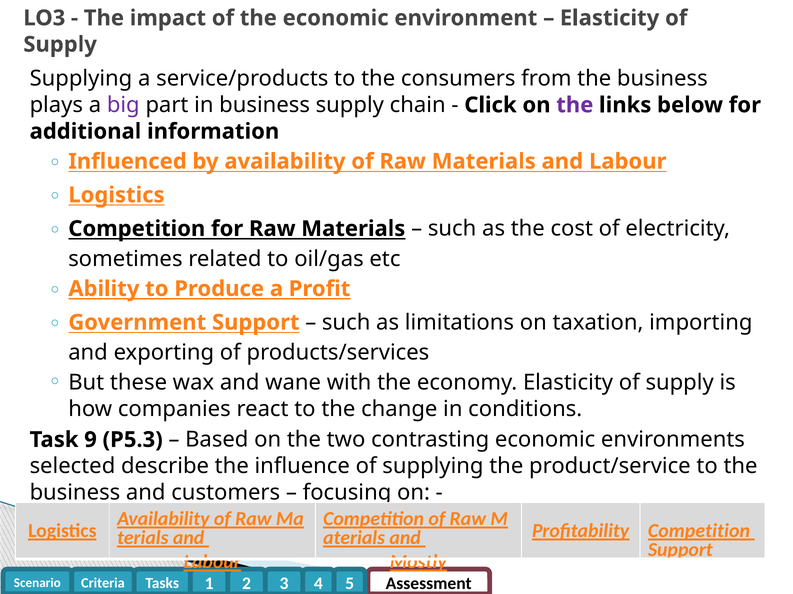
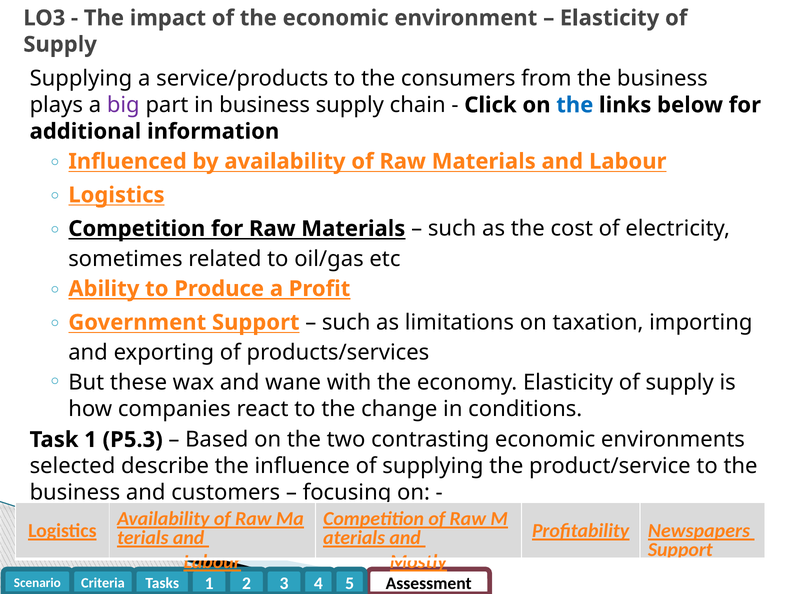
the colour: purple -> blue (575, 105)
Task 9: 9 -> 1 (91, 440)
Profitability Competition: Competition -> Newspapers (699, 532)
